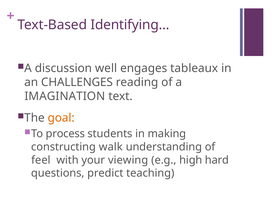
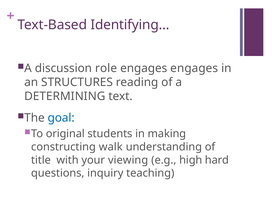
well: well -> role (106, 68)
engages tableaux: tableaux -> engages (194, 68)
CHALLENGES: CHALLENGES -> STRUCTURES (77, 82)
IMAGINATION: IMAGINATION -> DETERMINING (65, 96)
goal colour: orange -> blue (61, 118)
process: process -> original (65, 134)
feel: feel -> title (41, 160)
predict: predict -> inquiry (105, 173)
